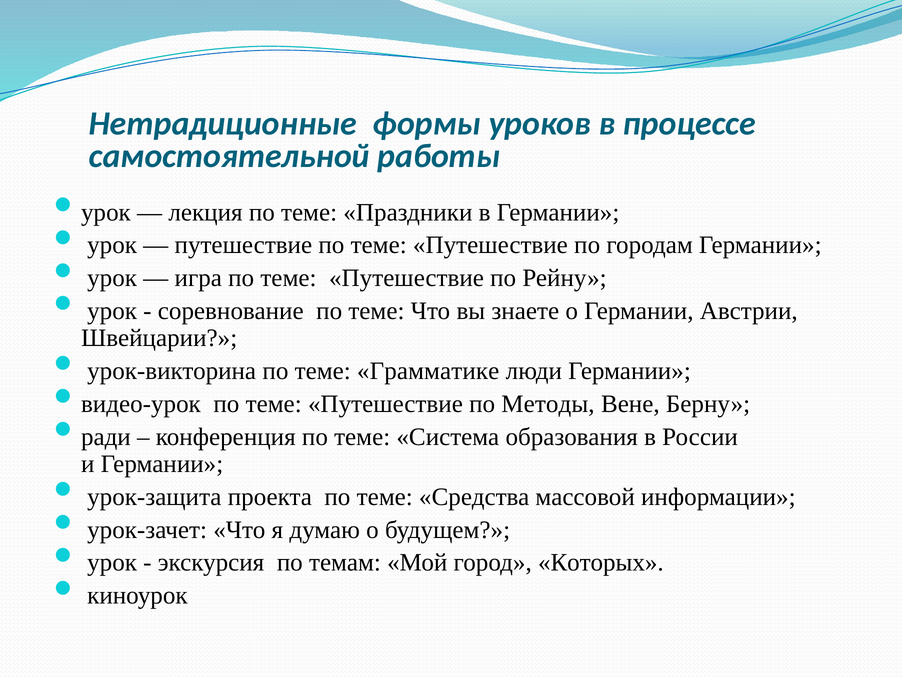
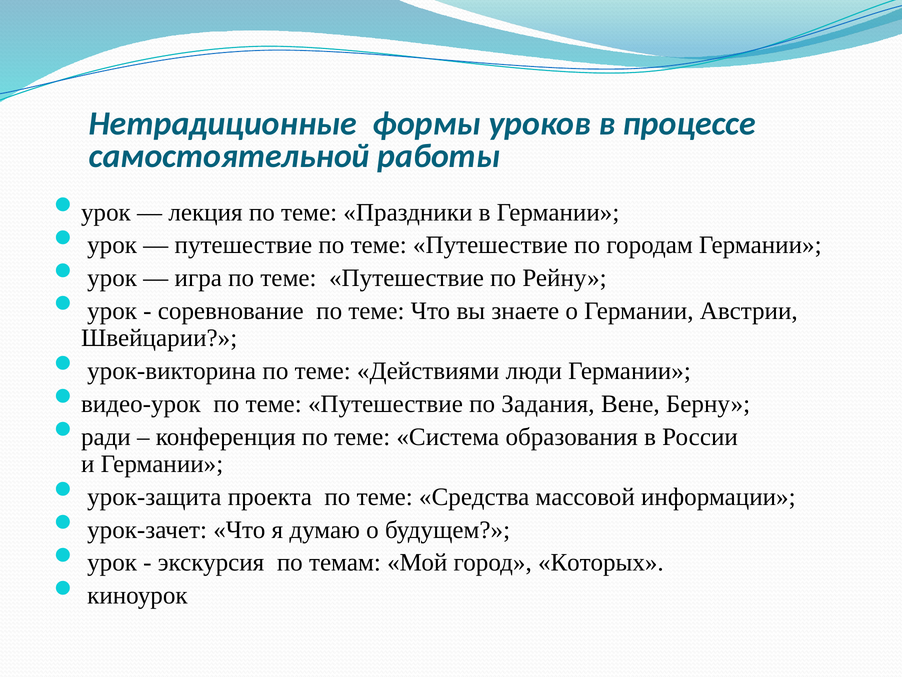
Грамматике: Грамматике -> Действиями (428, 371)
Методы: Методы -> Задания (548, 404)
